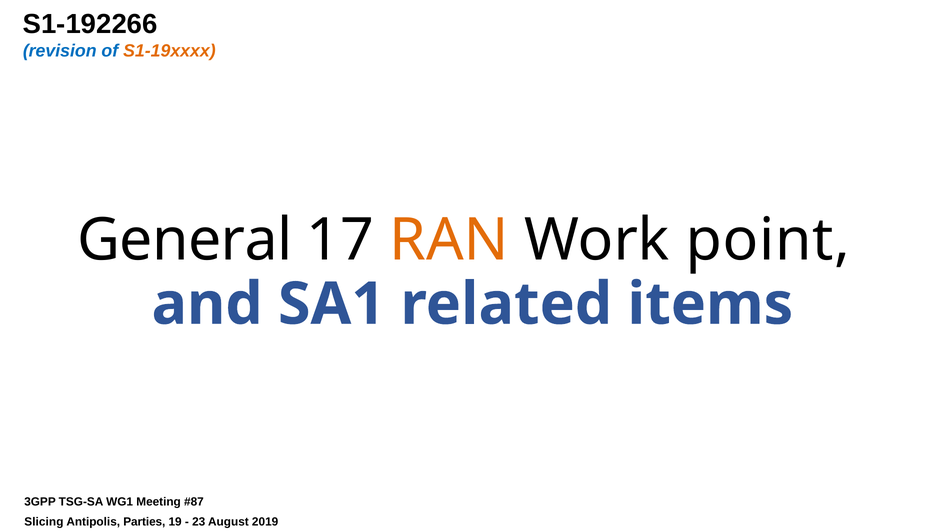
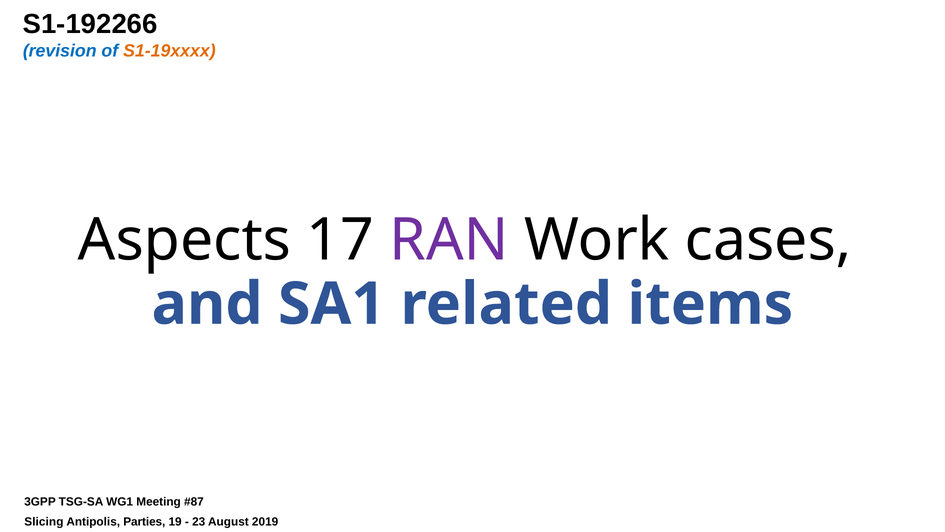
General: General -> Aspects (184, 240)
RAN colour: orange -> purple (449, 240)
point: point -> cases (768, 240)
